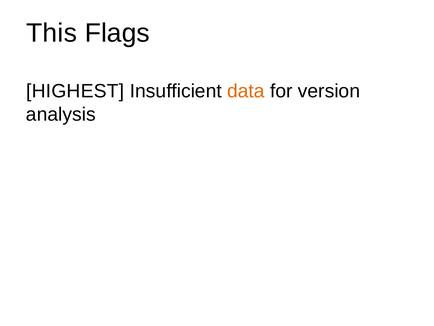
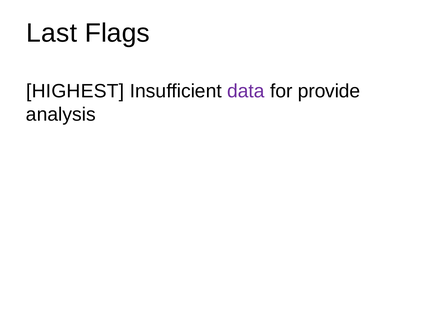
This: This -> Last (52, 33)
data colour: orange -> purple (246, 91)
version: version -> provide (329, 91)
